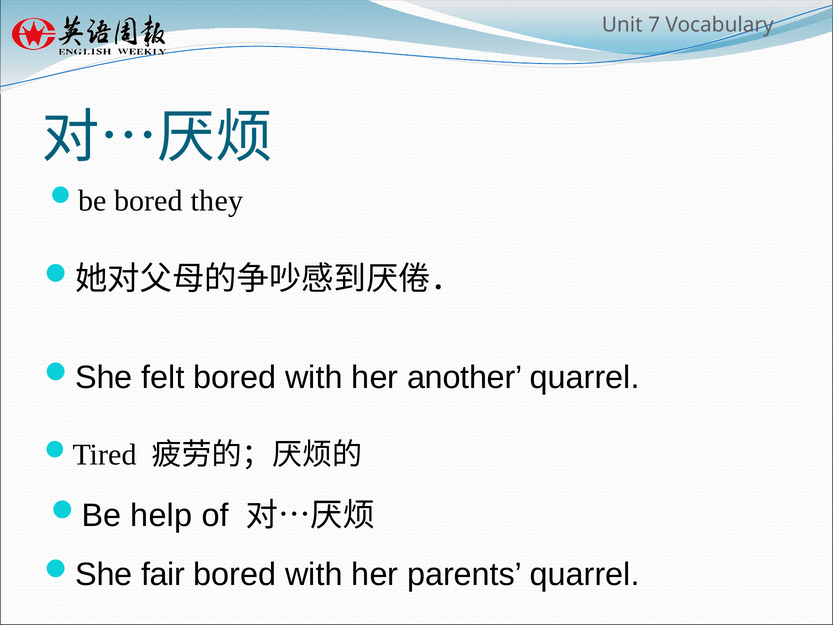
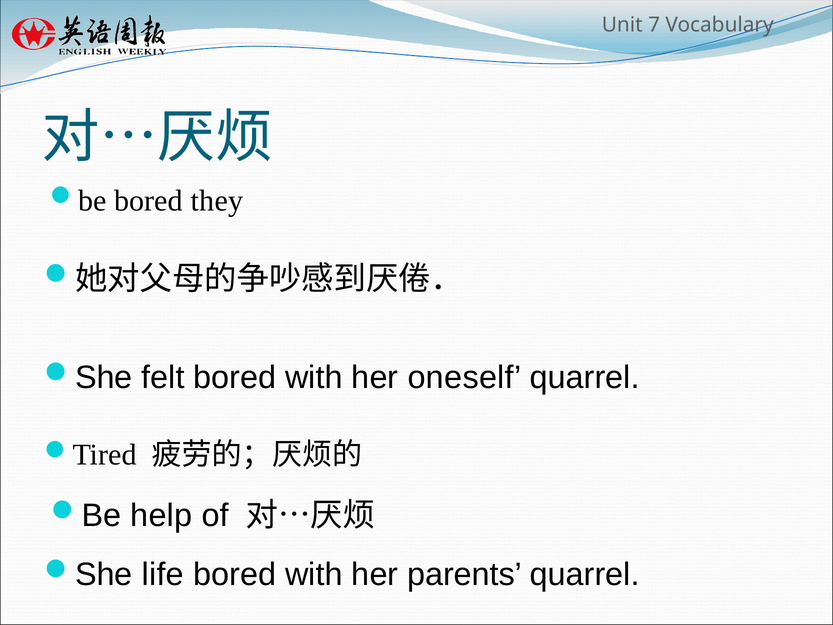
another: another -> oneself (465, 378)
fair: fair -> life (163, 574)
